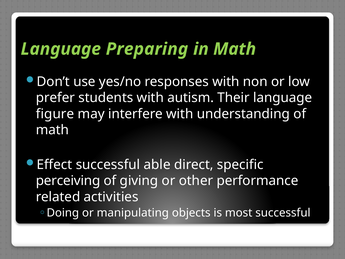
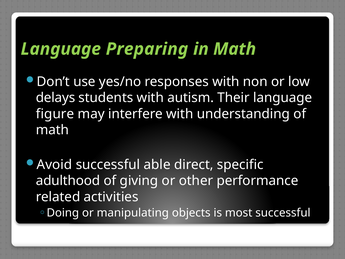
prefer: prefer -> delays (55, 98)
Effect: Effect -> Avoid (54, 164)
perceiving: perceiving -> adulthood (68, 181)
